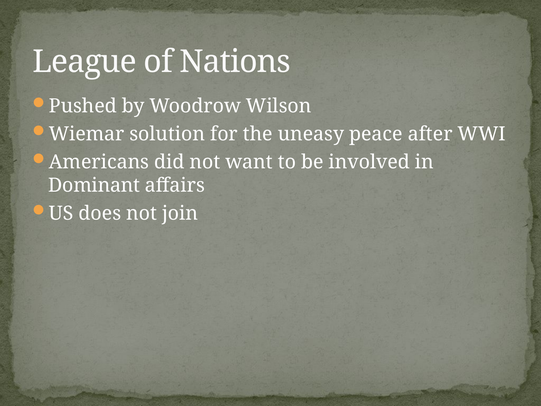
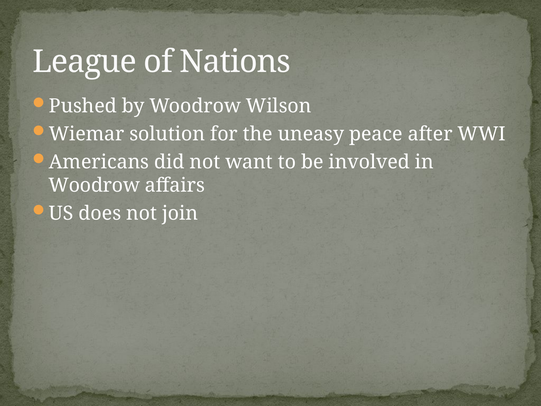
Dominant: Dominant -> Woodrow (94, 185)
